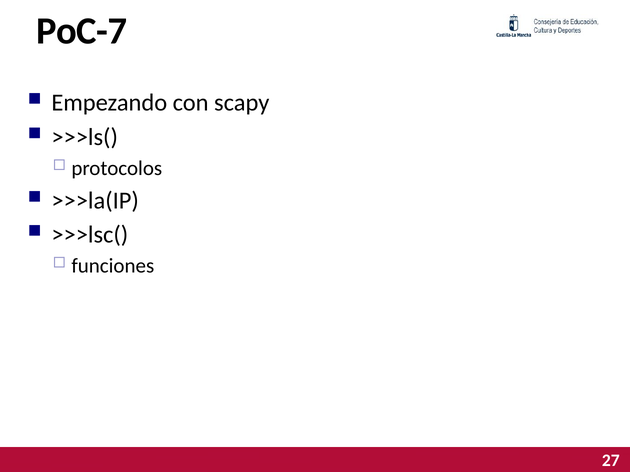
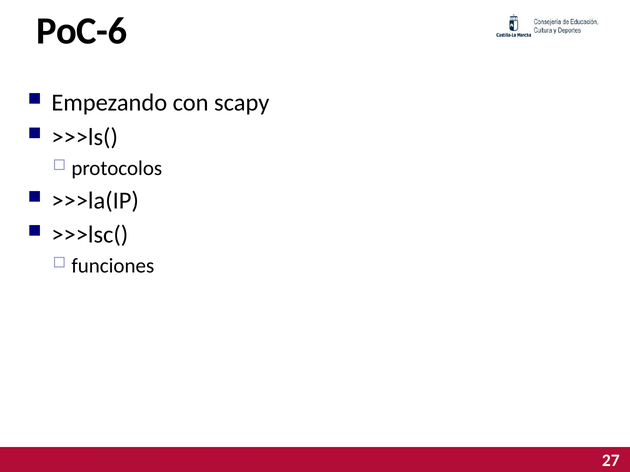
PoC-7: PoC-7 -> PoC-6 (82, 31)
